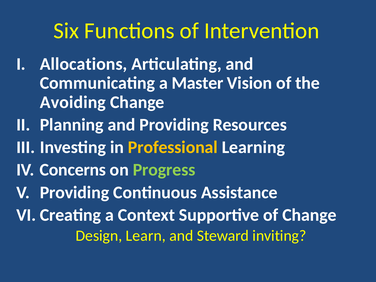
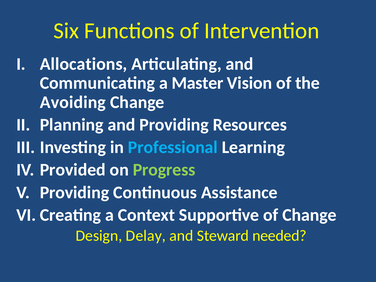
Professional colour: yellow -> light blue (173, 147)
Concerns: Concerns -> Provided (73, 170)
Learn: Learn -> Delay (146, 236)
inviting: inviting -> needed (279, 236)
